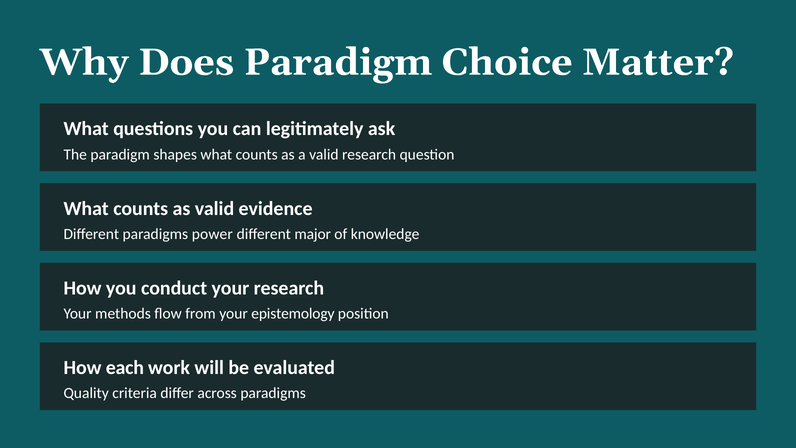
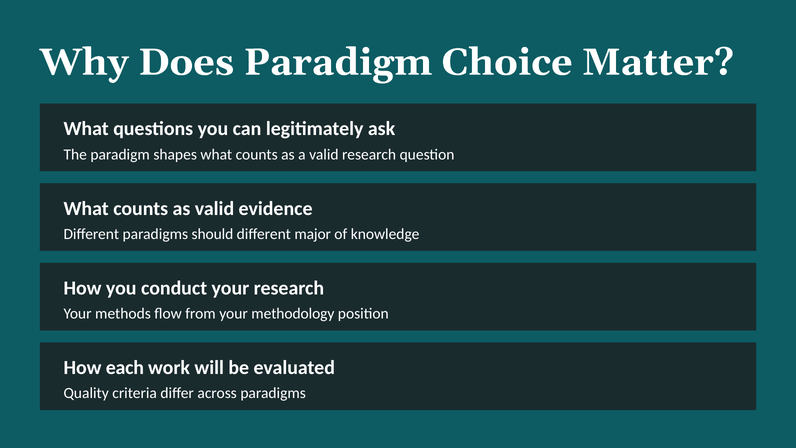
power: power -> should (212, 234)
epistemology: epistemology -> methodology (293, 314)
